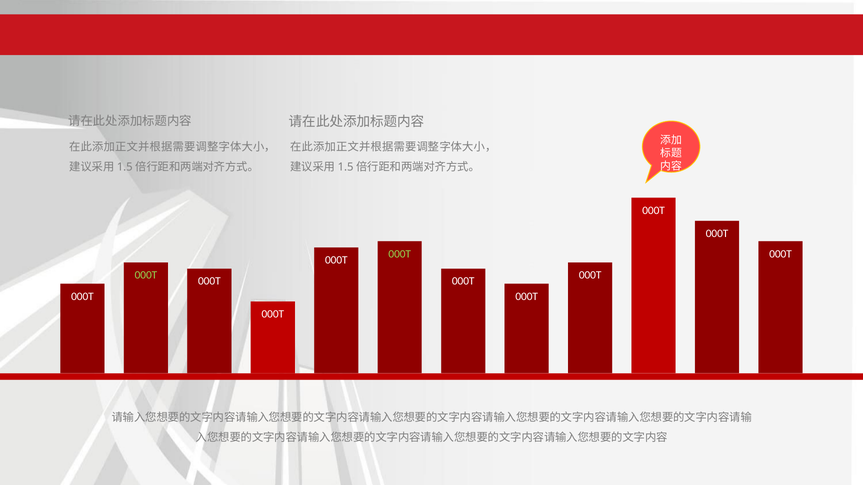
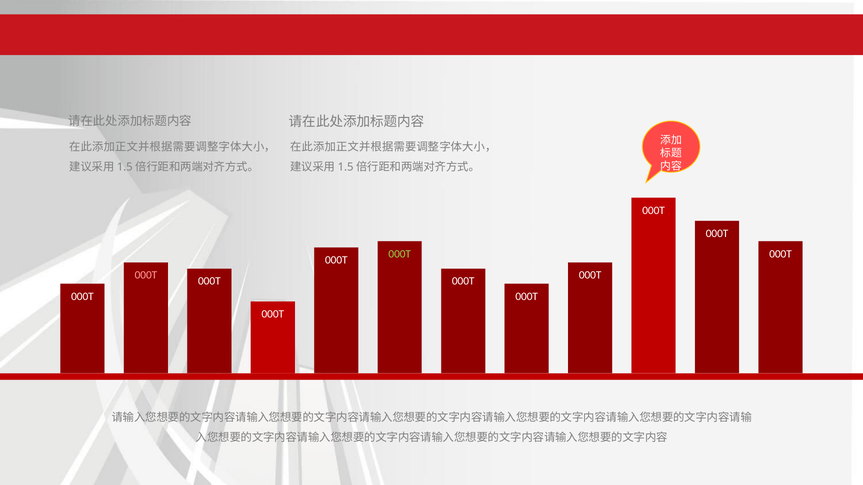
000T colour: light green -> pink (146, 275)
